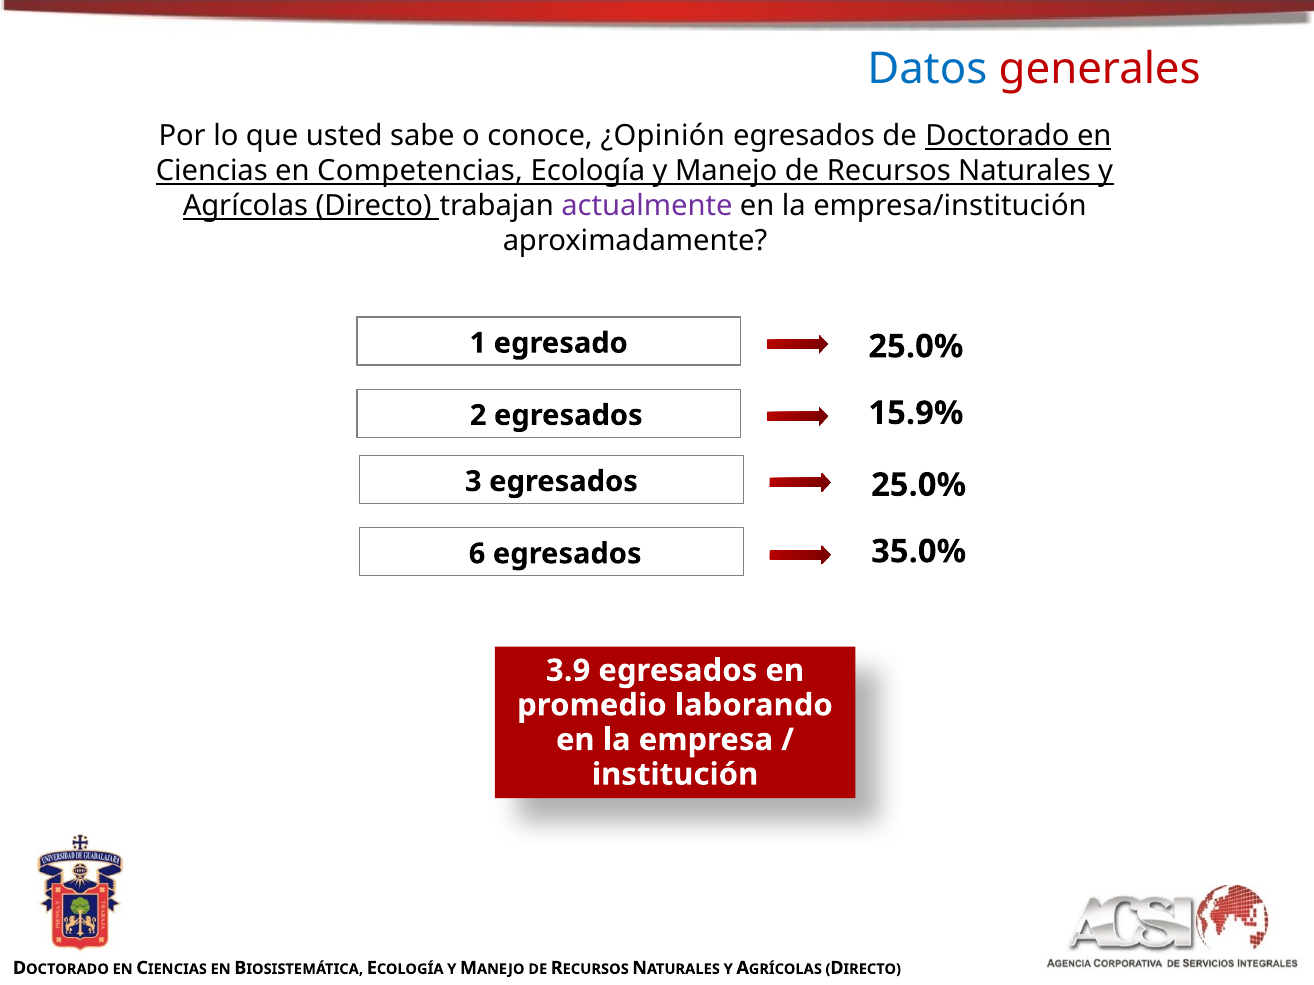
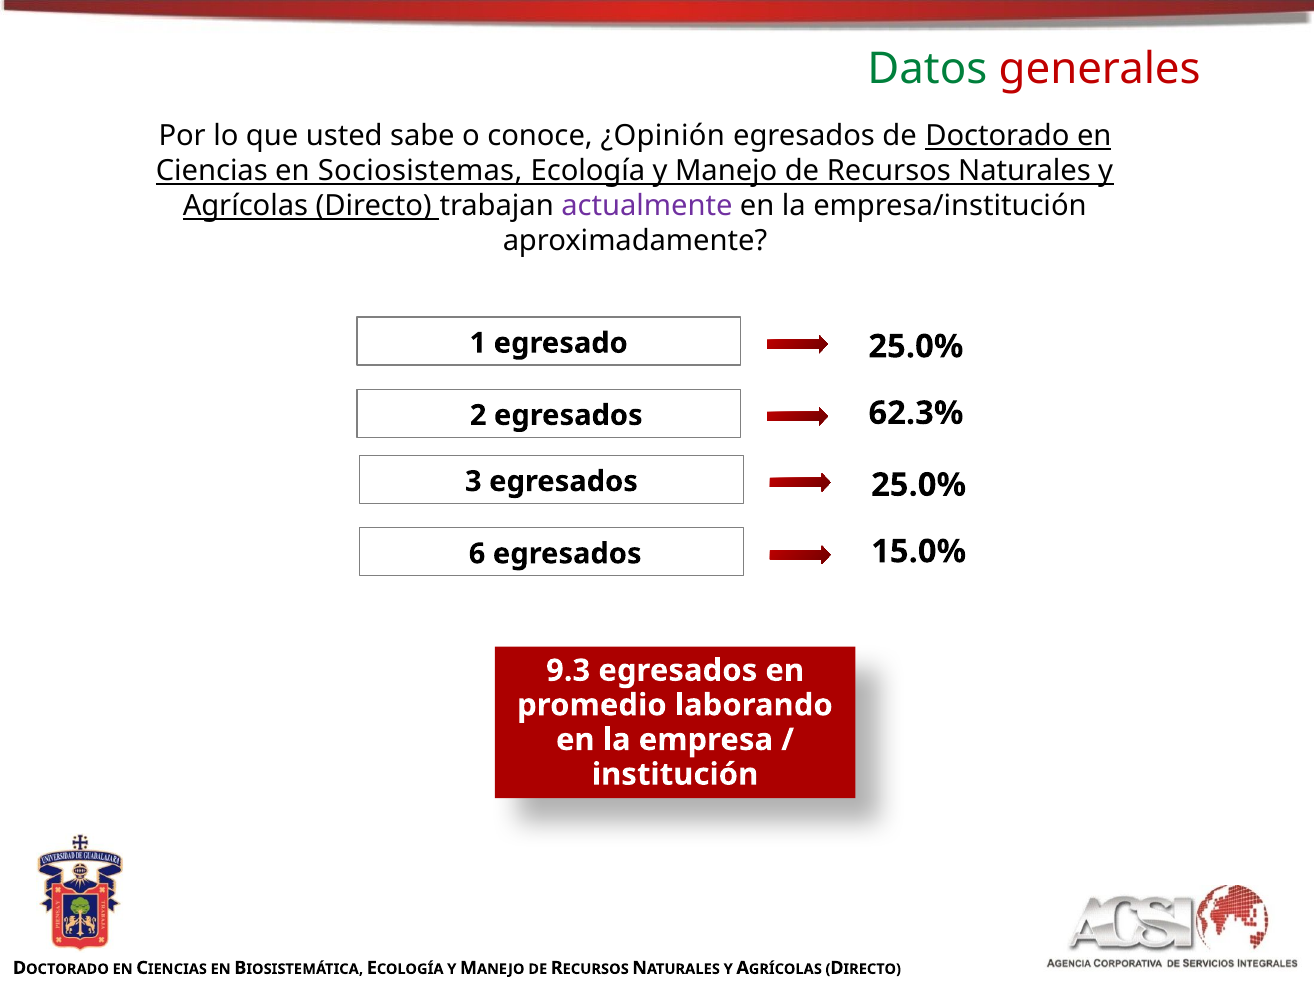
Datos colour: blue -> green (927, 69)
Competencias: Competencias -> Sociosistemas (420, 171)
15.9%: 15.9% -> 62.3% (916, 413)
35.0%: 35.0% -> 15.0% (919, 552)
3.9: 3.9 -> 9.3 (568, 671)
